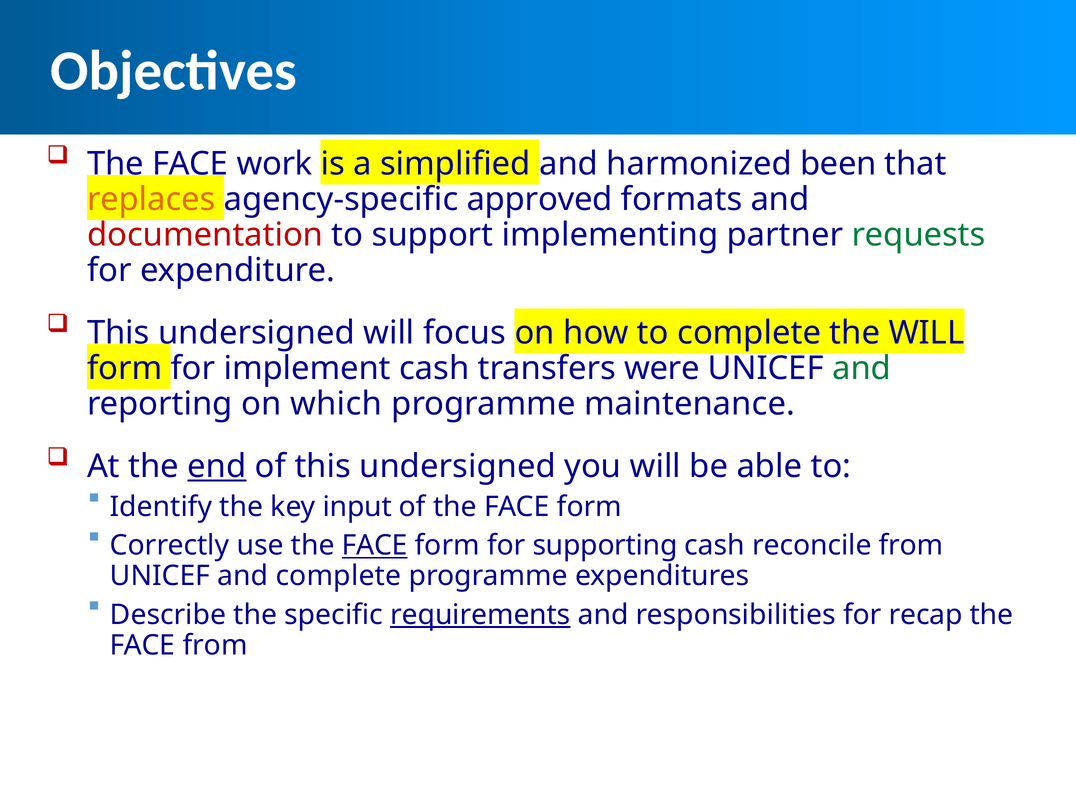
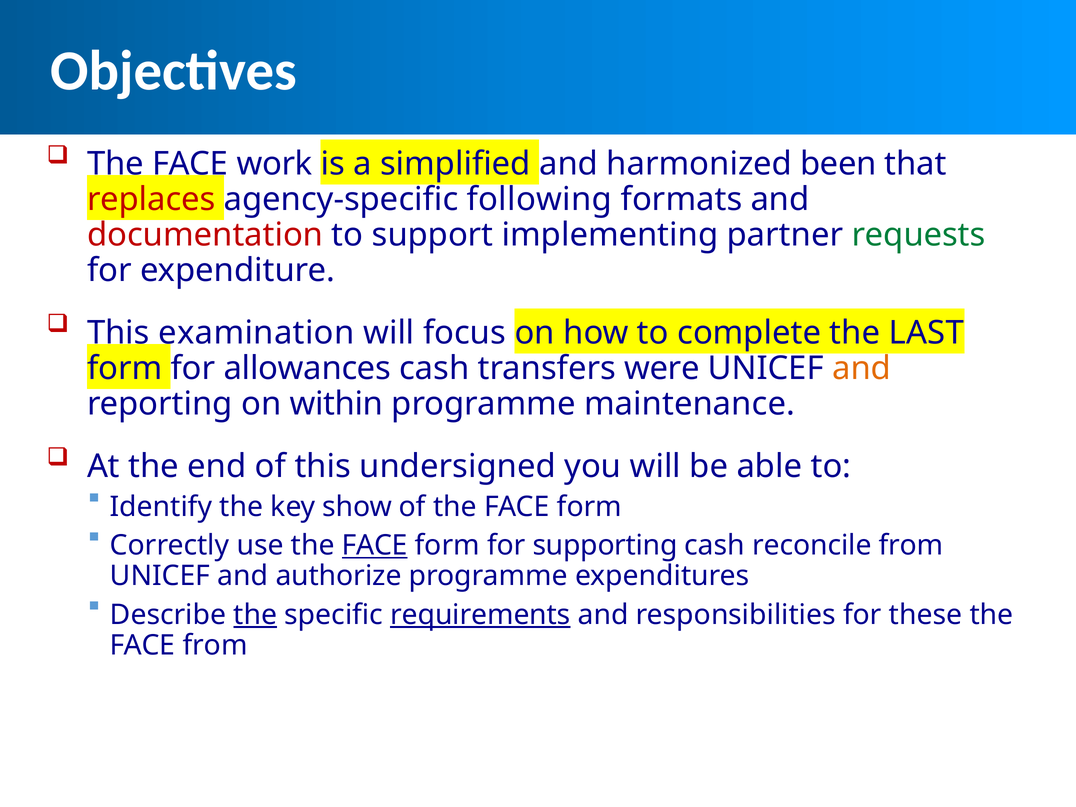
replaces colour: orange -> red (151, 199)
approved: approved -> following (539, 199)
undersigned: undersigned -> examination (256, 333)
the WILL: WILL -> LAST (926, 333)
implement: implement -> allowances (307, 368)
and colour: green -> orange (862, 368)
which: which -> within (336, 404)
end underline: present -> none (217, 466)
input: input -> show (357, 507)
and complete: complete -> authorize (339, 576)
the underline: none -> present (255, 615)
recap: recap -> these (926, 615)
